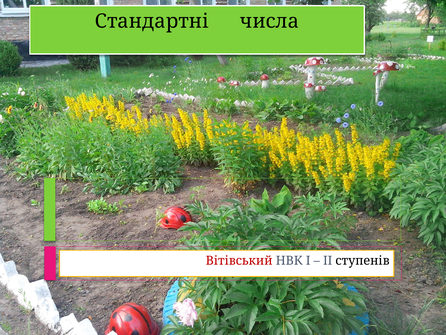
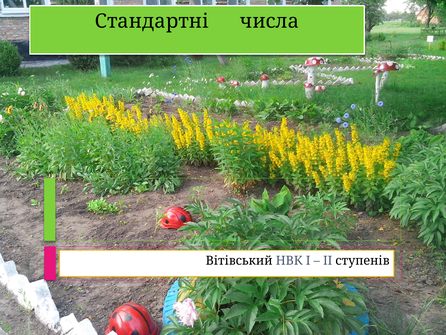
Вітівський colour: red -> black (239, 260)
